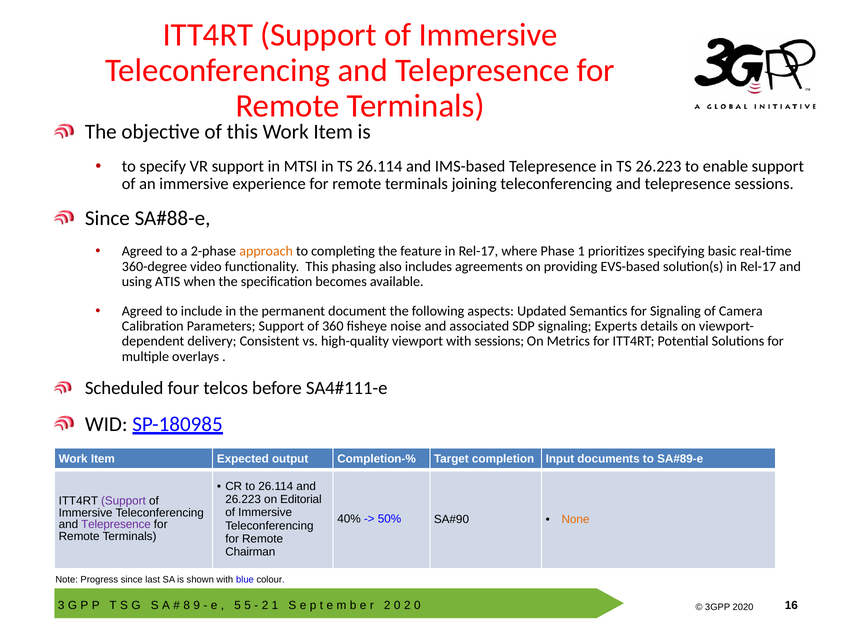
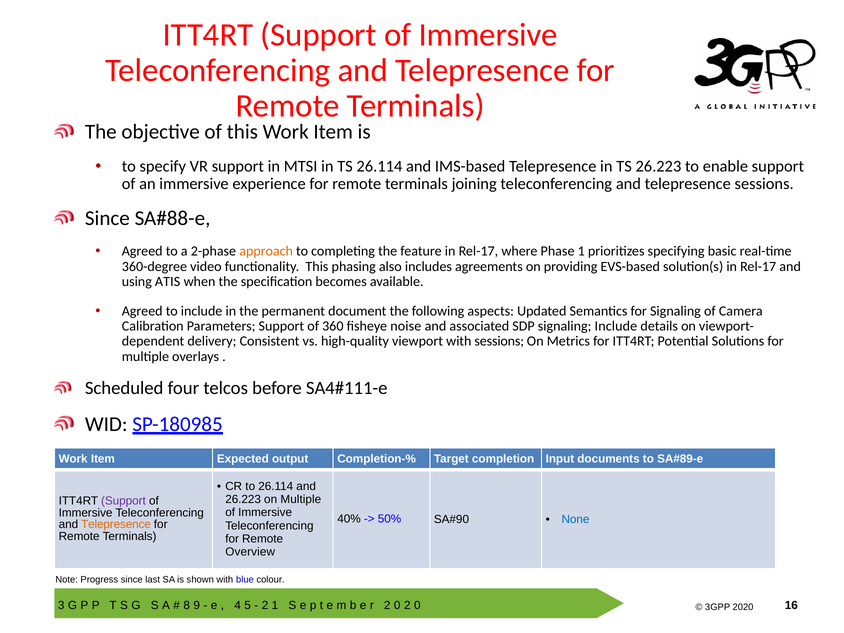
signaling Experts: Experts -> Include (616, 326)
on Editorial: Editorial -> Multiple (301, 500)
None colour: orange -> blue (575, 519)
Telepresence colour: purple -> orange (116, 525)
Chairman: Chairman -> Overview (250, 552)
5: 5 -> 4 (238, 605)
